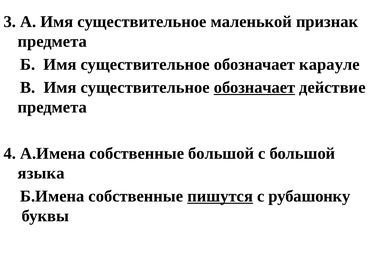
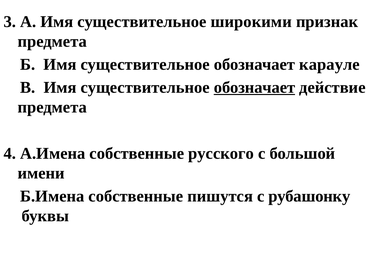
маленькой: маленькой -> широкими (251, 22)
собственные большой: большой -> русского (221, 154)
языка: языка -> имени (41, 173)
пишутся underline: present -> none (220, 196)
